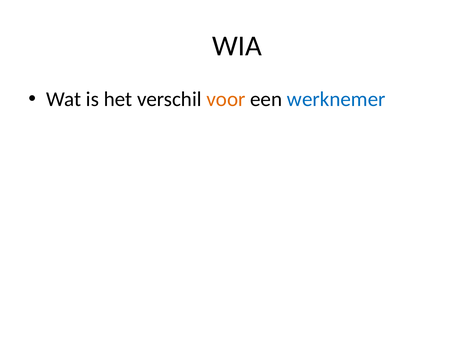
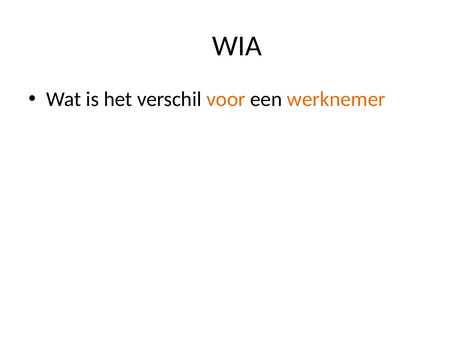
werknemer colour: blue -> orange (336, 99)
